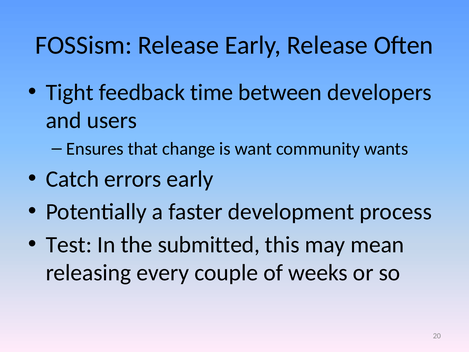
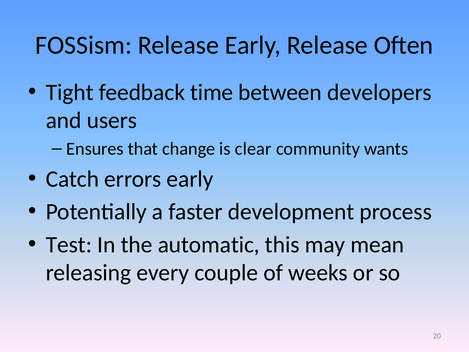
want: want -> clear (253, 149)
submitted: submitted -> automatic (209, 245)
